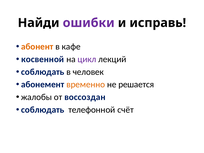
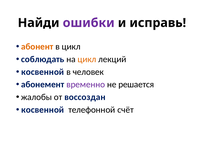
в кафе: кафе -> цикл (71, 47)
косвенной: косвенной -> соблюдать (43, 59)
цикл colour: purple -> orange (87, 59)
соблюдать: соблюдать -> косвенной (43, 72)
временно colour: orange -> purple (86, 84)
соблюдать: соблюдать -> косвенной (43, 110)
